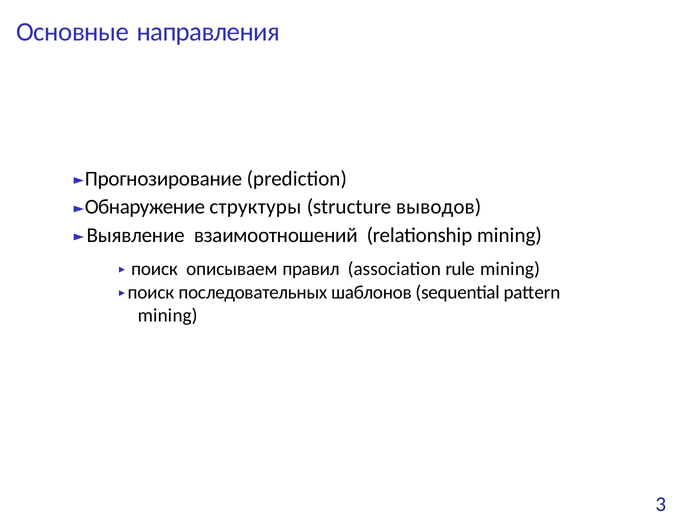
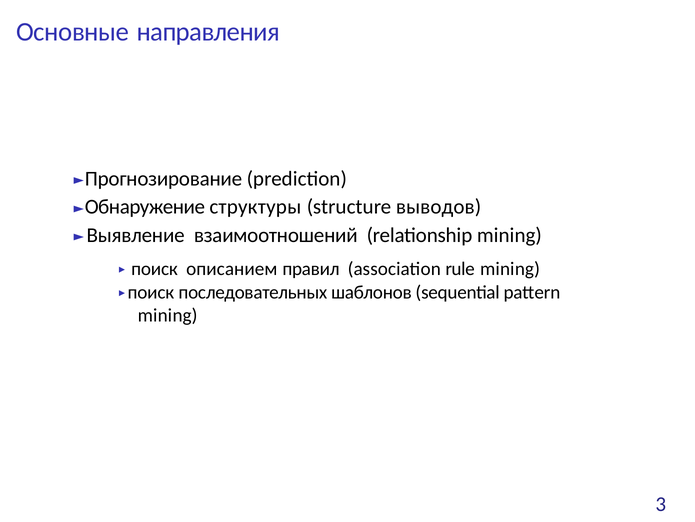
описываем: описываем -> описанием (232, 269)
